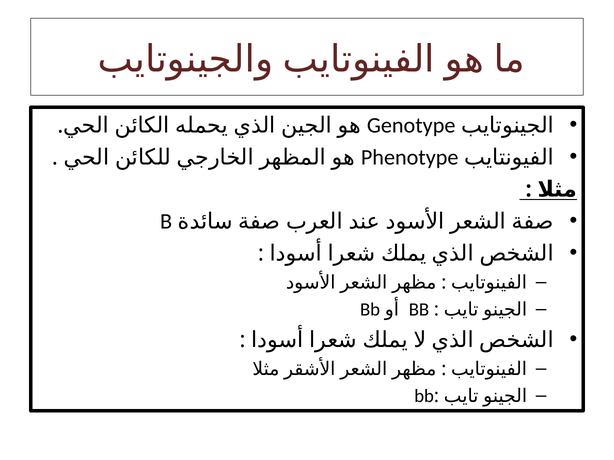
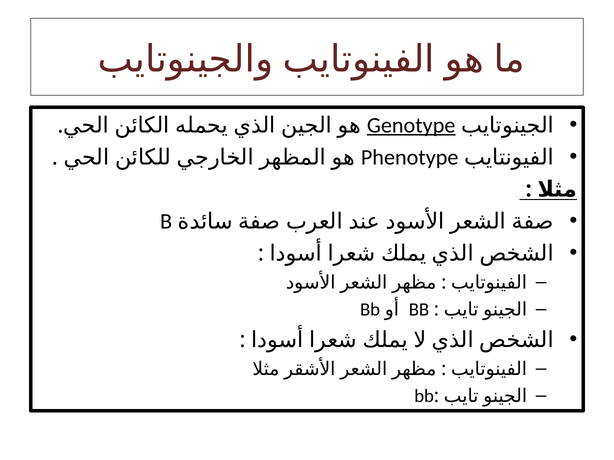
Genotype underline: none -> present (411, 125)
